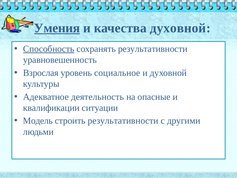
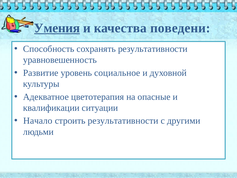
качества духовной: духовной -> поведени (180, 28)
Способность underline: present -> none (49, 49)
Взрослая: Взрослая -> Развитие (41, 73)
деятельность: деятельность -> цветотерапия (98, 97)
Модель: Модель -> Начало (38, 121)
